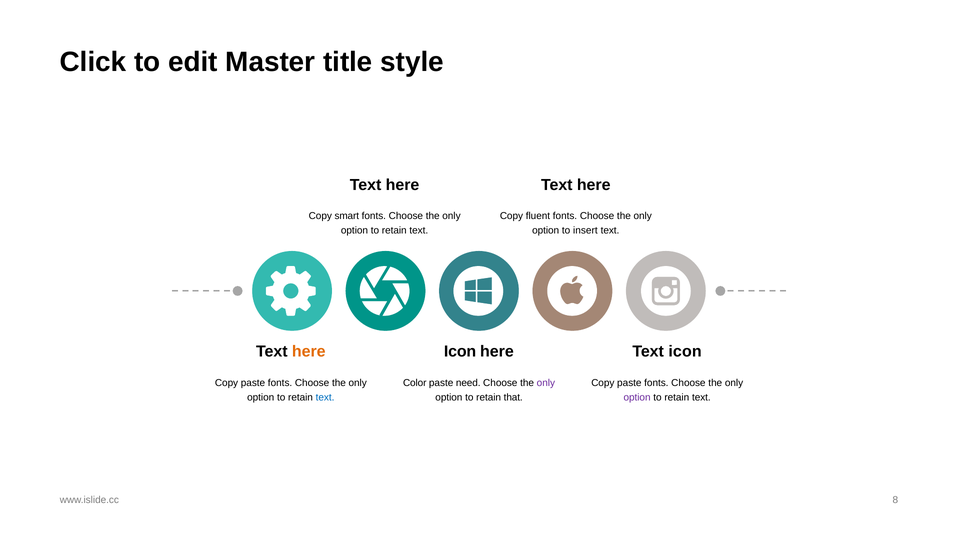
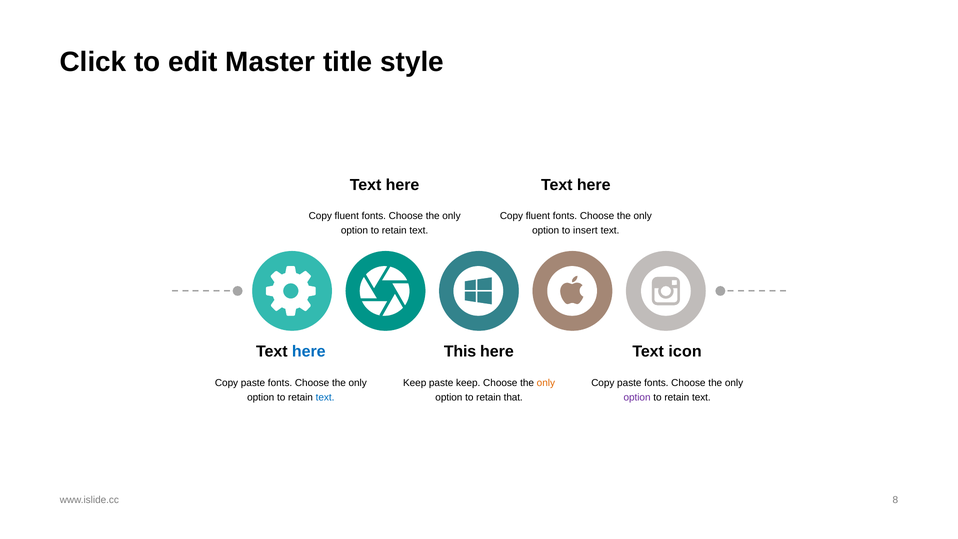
smart: smart -> fluent (347, 216)
here colour: orange -> blue (309, 352)
Icon: Icon -> This (460, 352)
Color: Color -> Keep (415, 383)
paste need: need -> keep (468, 383)
only colour: purple -> orange (546, 383)
